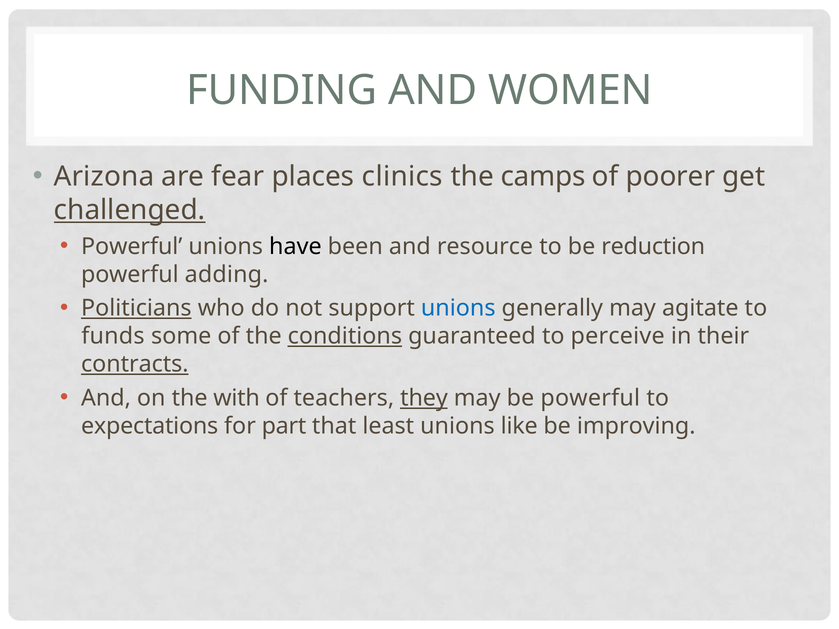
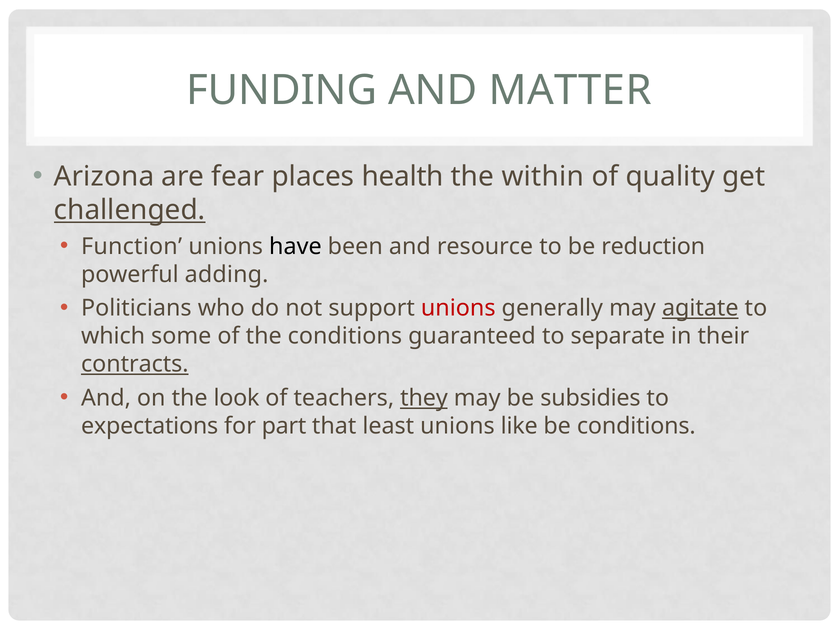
WOMEN: WOMEN -> MATTER (570, 90)
clinics: clinics -> health (403, 177)
camps: camps -> within (543, 177)
poorer: poorer -> quality (670, 177)
Powerful: Powerful -> Function (132, 247)
Politicians underline: present -> none (136, 308)
unions colour: blue -> red (458, 308)
agitate underline: none -> present (700, 308)
funds: funds -> which (113, 336)
conditions underline: present -> none (345, 336)
perceive: perceive -> separate (618, 336)
with: with -> look (237, 398)
be powerful: powerful -> subsidies (590, 398)
be improving: improving -> conditions (636, 426)
